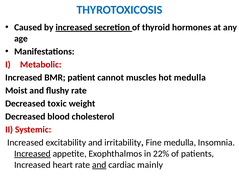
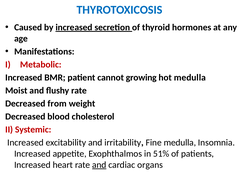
muscles: muscles -> growing (141, 78)
toxic: toxic -> from (57, 104)
Increased underline: present -> none (32, 154)
22%: 22% -> 51% (161, 154)
mainly: mainly -> organs (150, 165)
